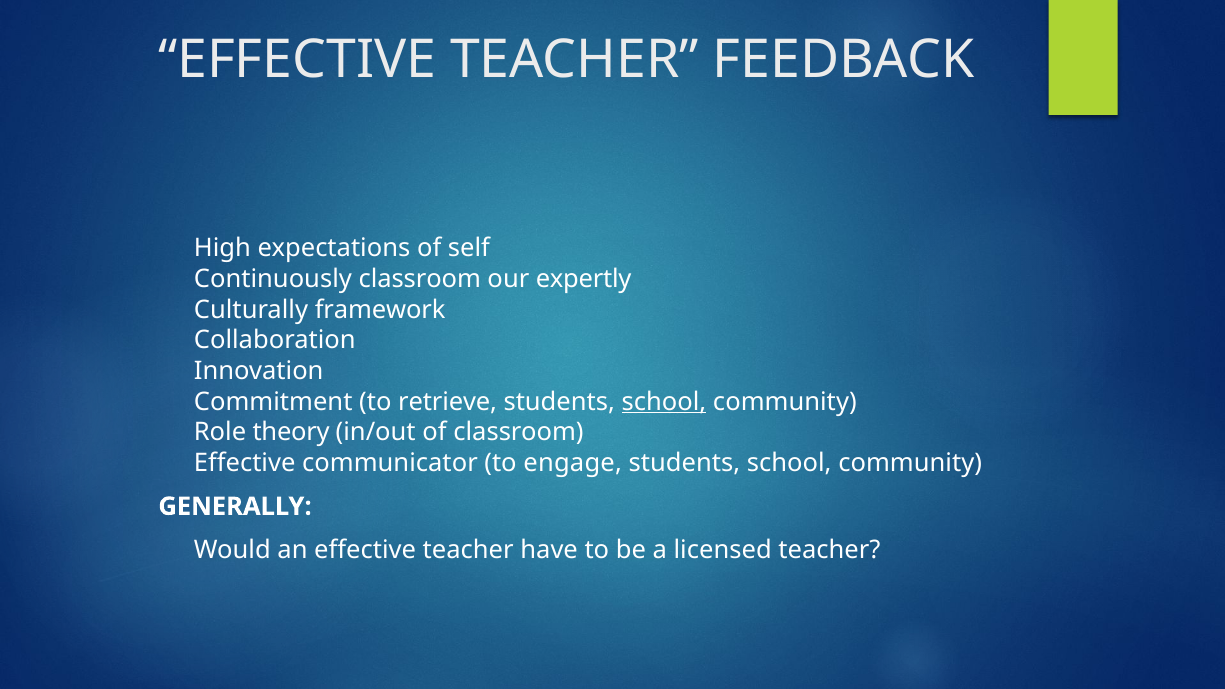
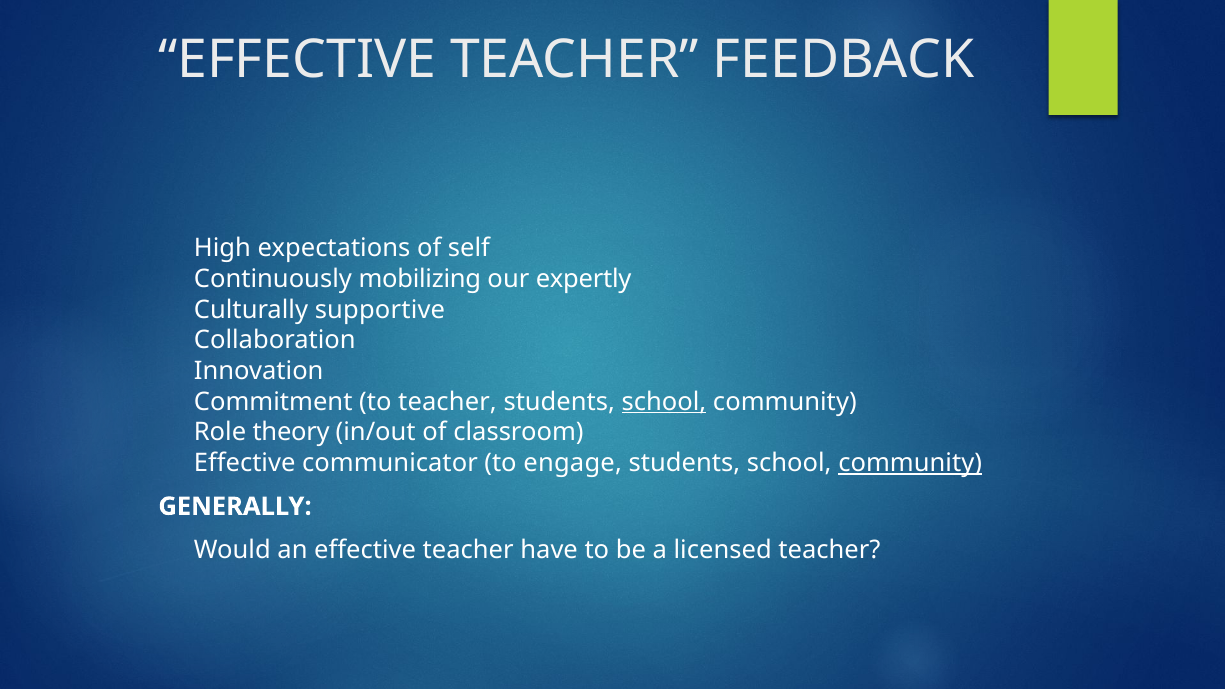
classroom: classroom -> mobilizing (420, 279)
framework: framework -> supportive (380, 310)
to retrieve: retrieve -> teacher (447, 402)
community underline: none -> present (910, 463)
